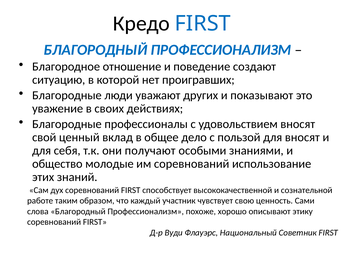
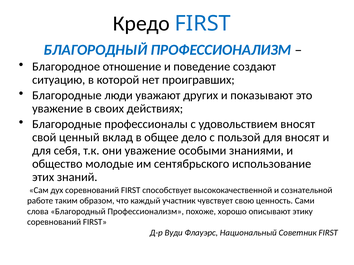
они получают: получают -> уважение (150, 151)
им соревнований: соревнований -> сентябрьского (192, 164)
